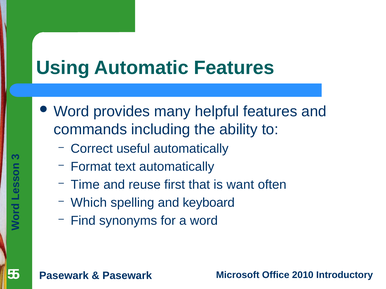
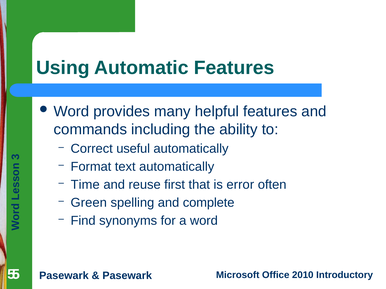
want: want -> error (240, 185)
Which: Which -> Green (89, 203)
keyboard: keyboard -> complete (209, 203)
